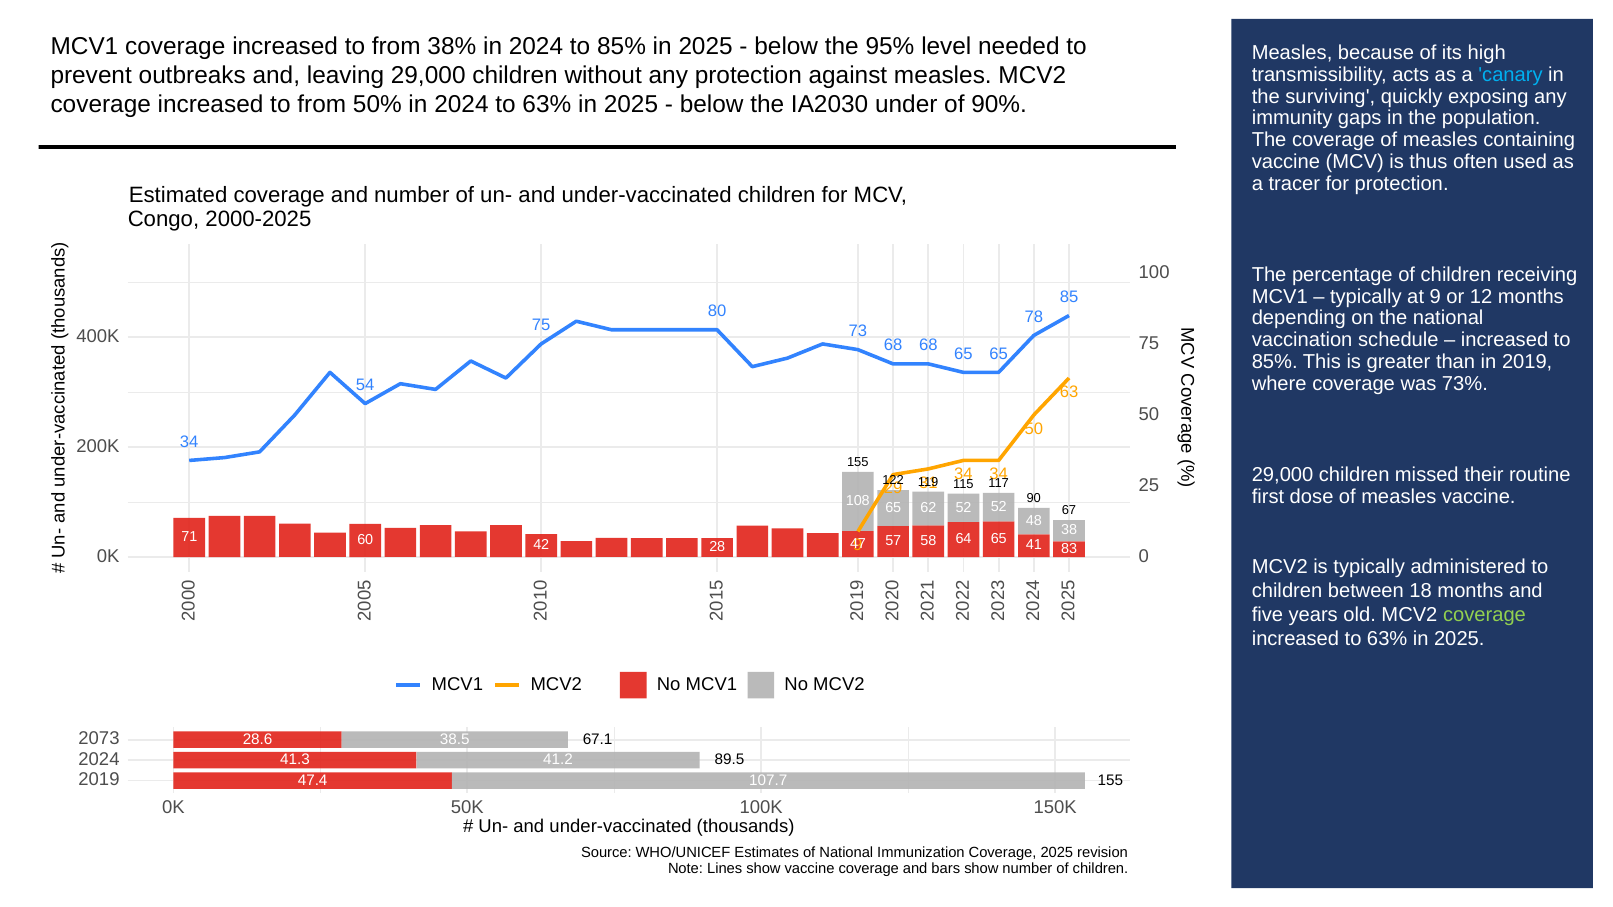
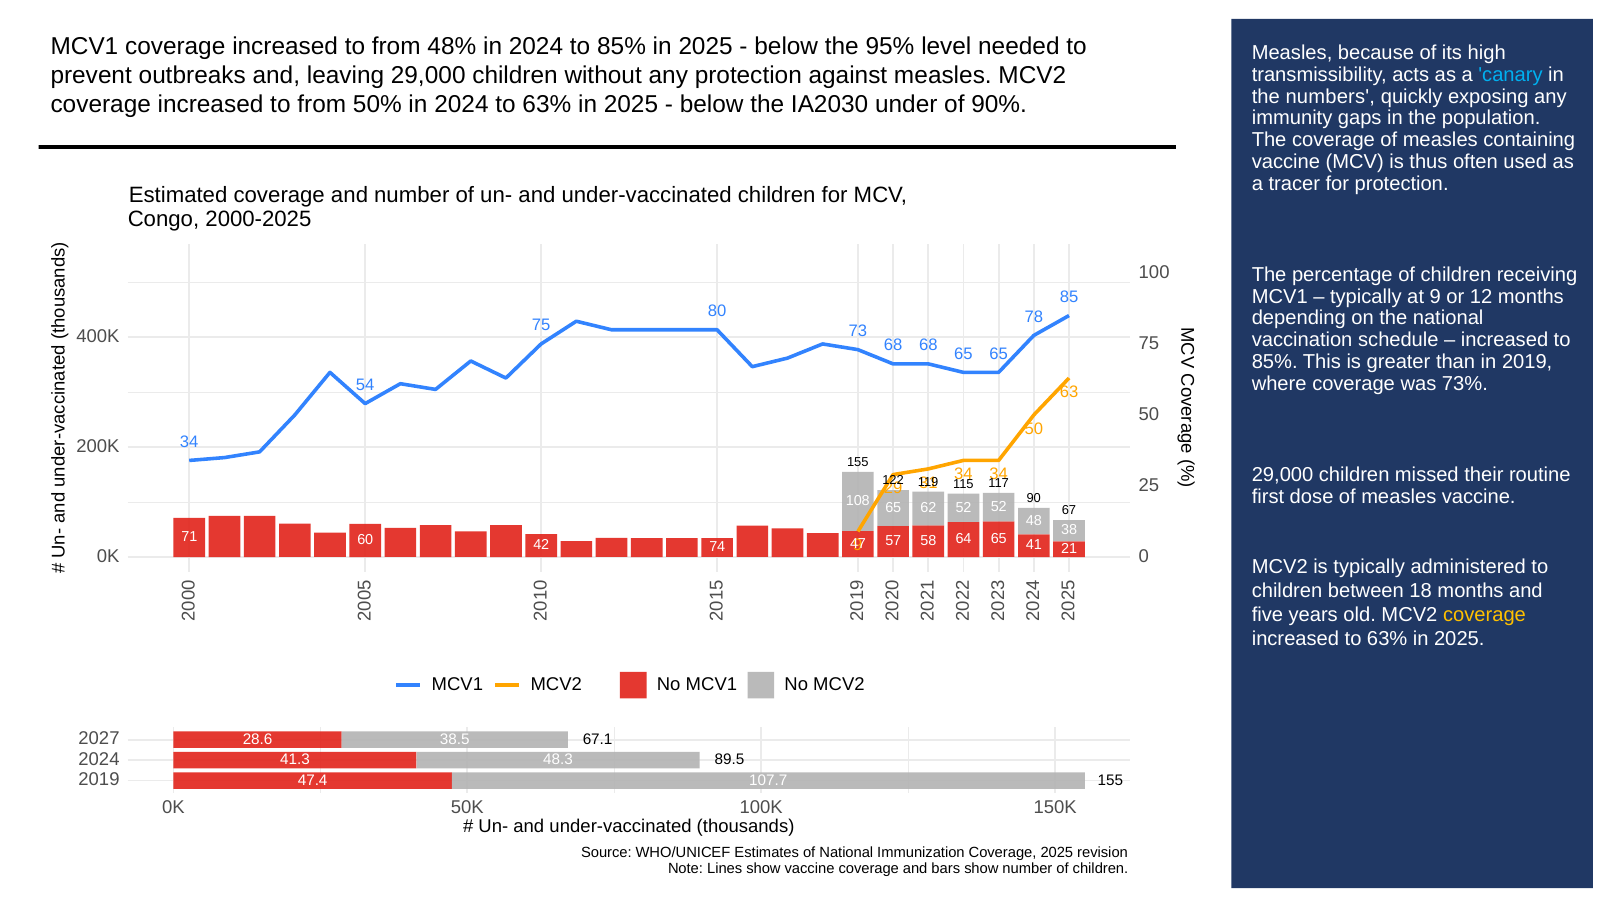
38%: 38% -> 48% (452, 46)
surviving: surviving -> numbers (1330, 97)
28: 28 -> 74 (717, 547)
83: 83 -> 21 (1069, 549)
coverage colour: light green -> yellow (1484, 615)
2073: 2073 -> 2027 (99, 739)
41.2: 41.2 -> 48.3 (558, 760)
